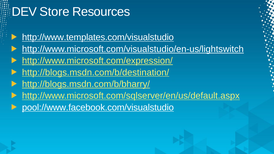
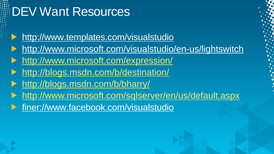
Store: Store -> Want (54, 12)
pool://www.facebook.com/visualstudio: pool://www.facebook.com/visualstudio -> finer://www.facebook.com/visualstudio (98, 108)
